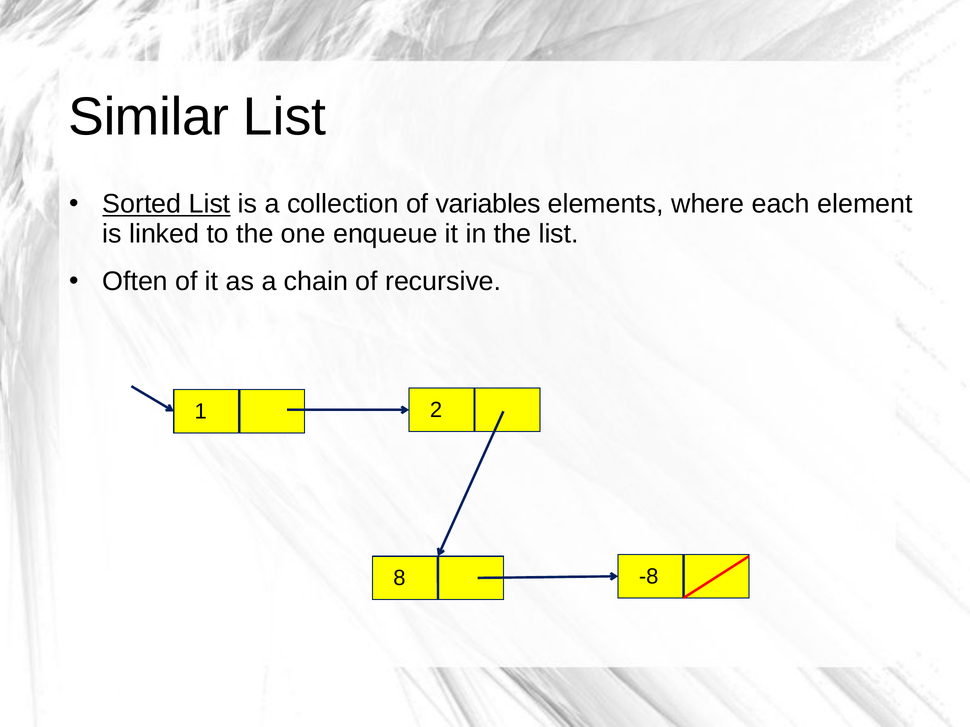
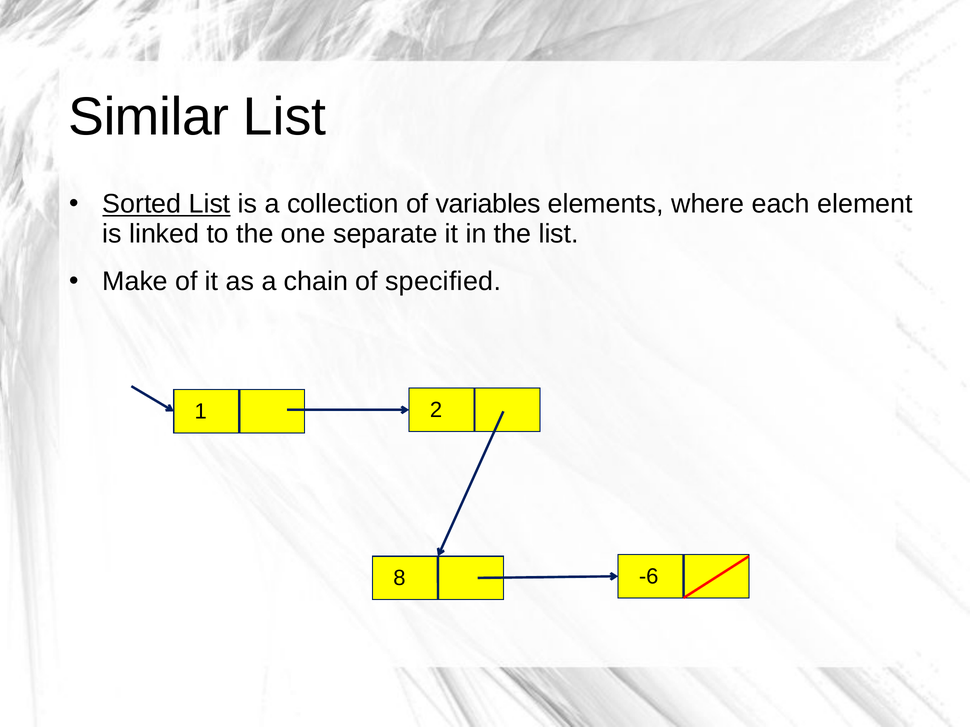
enqueue: enqueue -> separate (385, 234)
Often: Often -> Make (135, 281)
recursive: recursive -> specified (443, 281)
-8: -8 -> -6 (649, 577)
